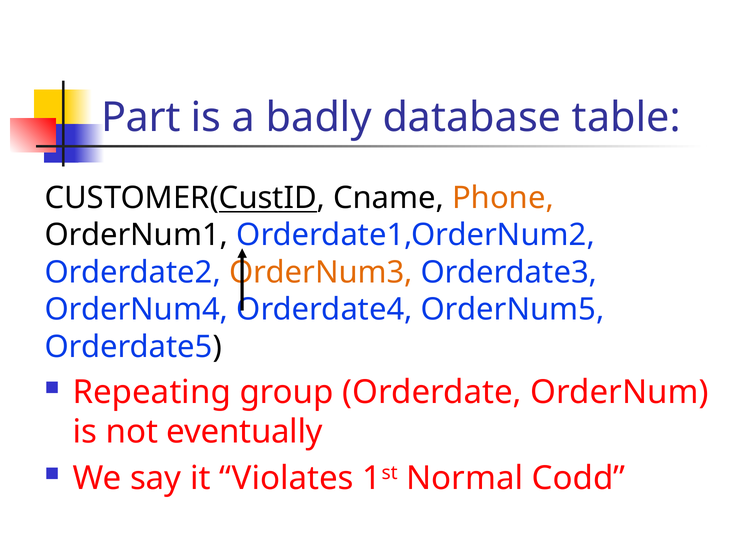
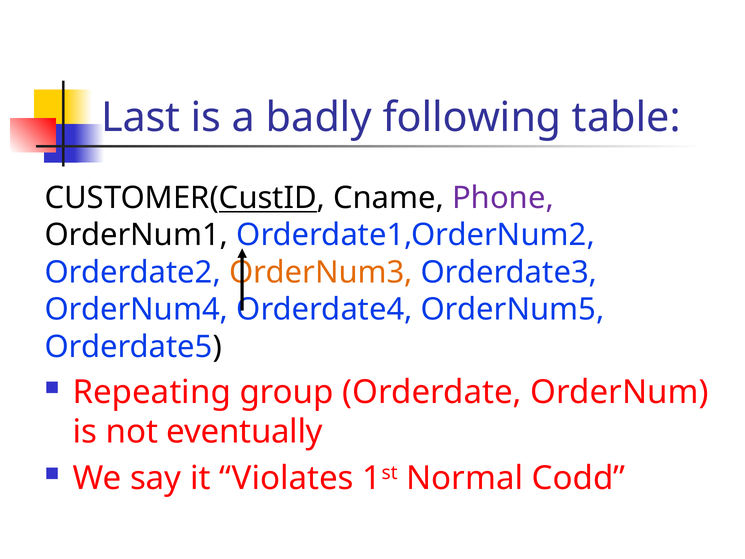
Part: Part -> Last (141, 118)
database: database -> following (472, 118)
Phone colour: orange -> purple (503, 198)
